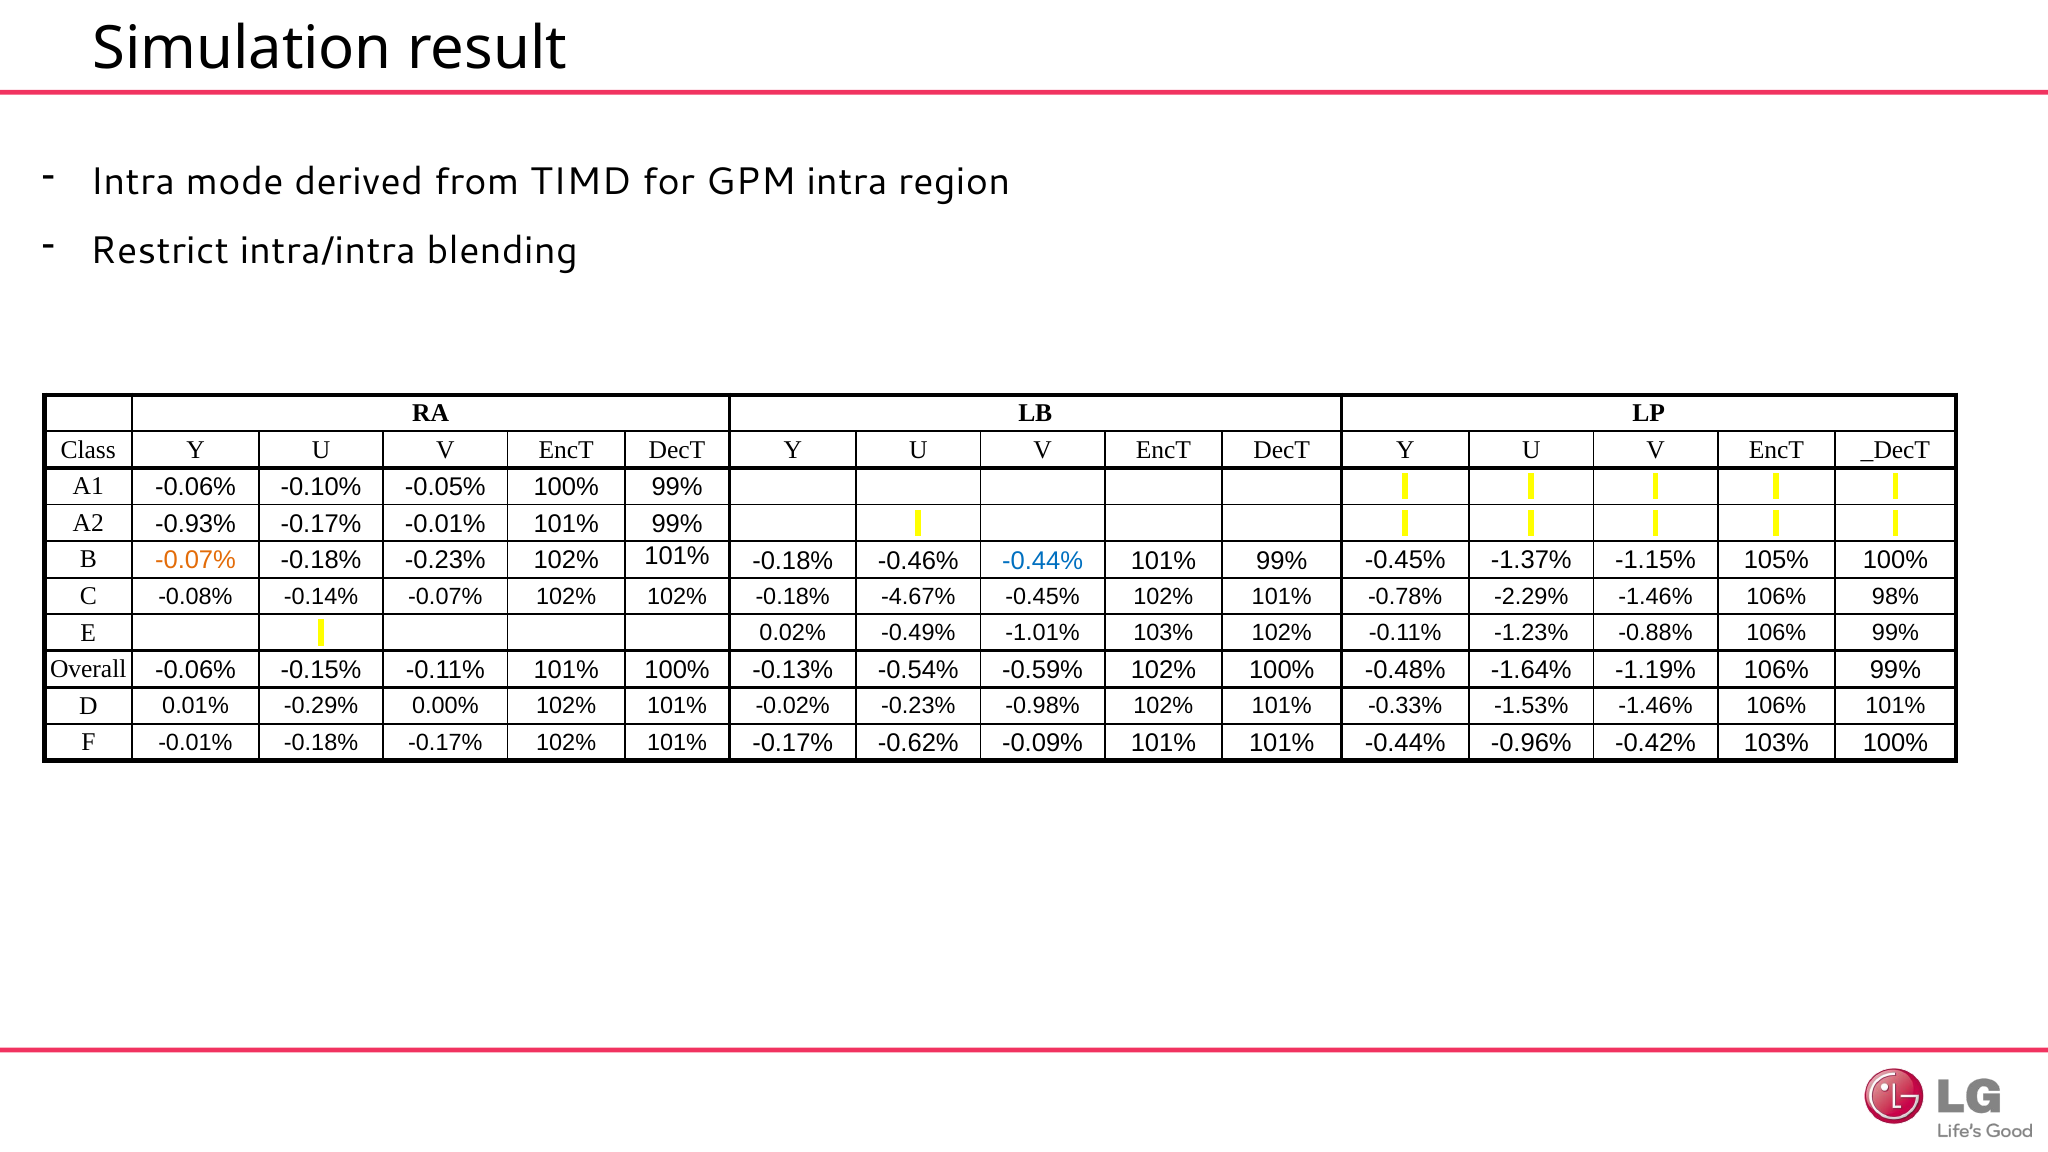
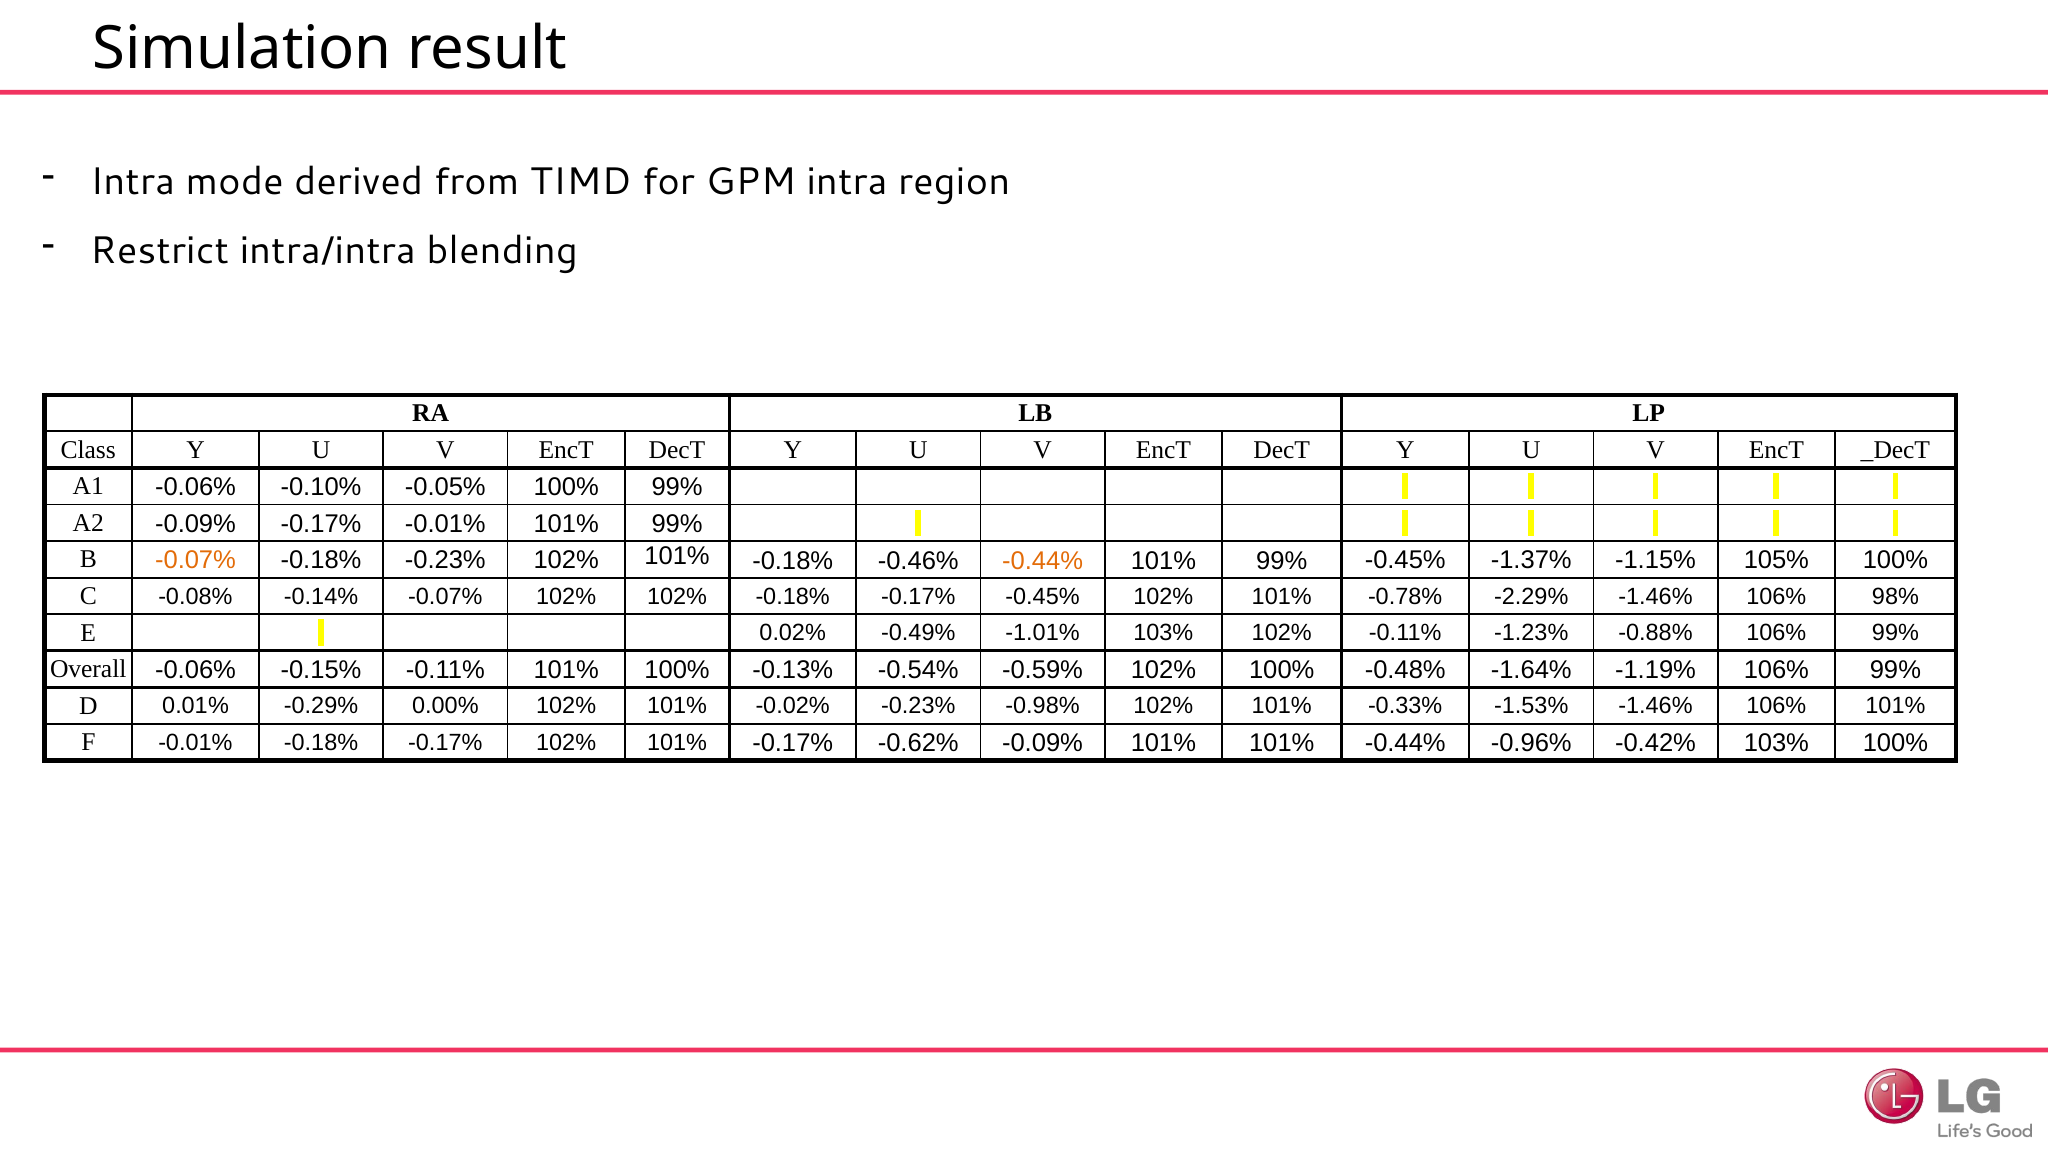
A2 -0.93%: -0.93% -> -0.09% (196, 524)
-0.44% colour: blue -> orange (1043, 561)
102% -0.18% -4.67%: -4.67% -> -0.17% (918, 596)
